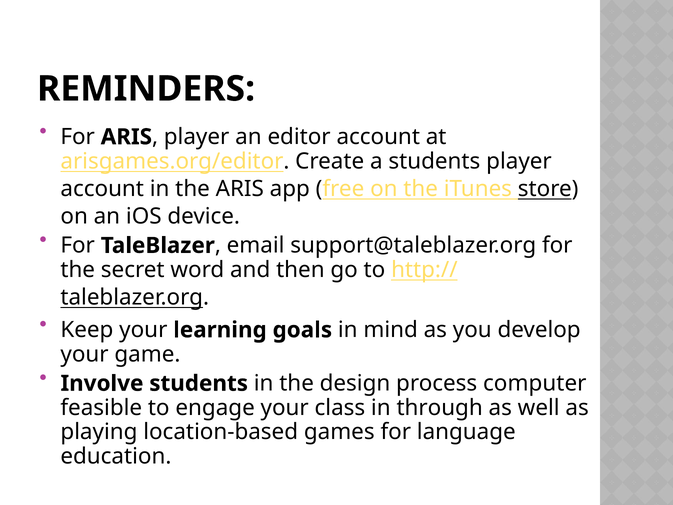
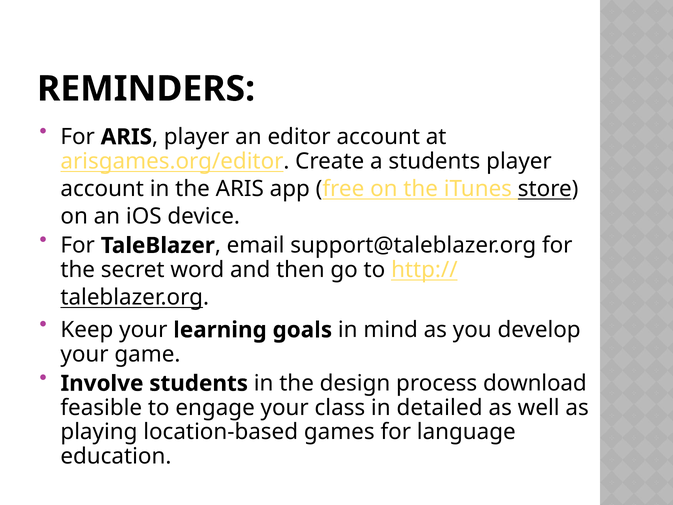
computer: computer -> download (535, 383)
through: through -> detailed (440, 407)
